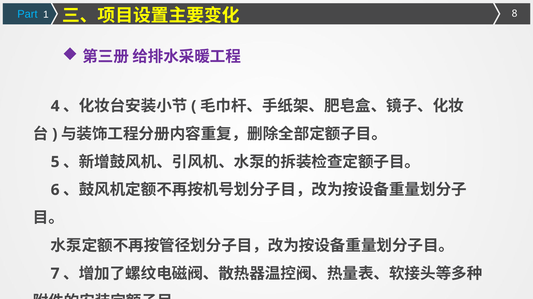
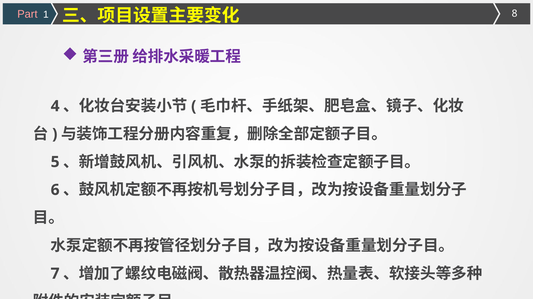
Part colour: light blue -> pink (27, 14)
